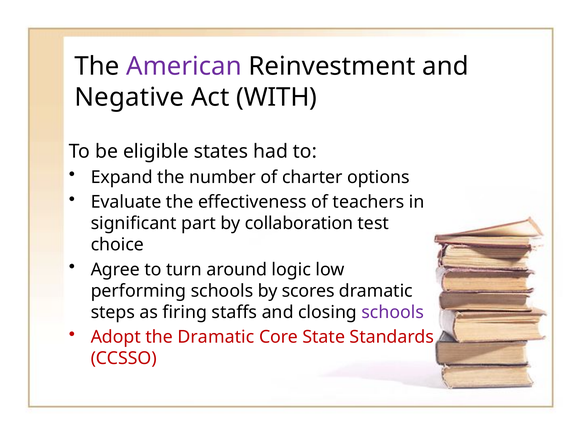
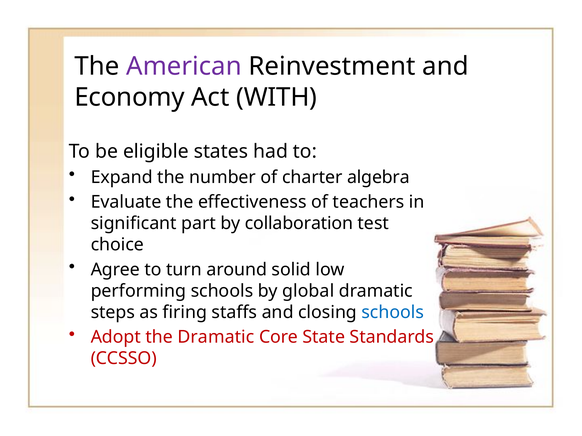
Negative: Negative -> Economy (130, 97)
options: options -> algebra (378, 177)
logic: logic -> solid (291, 270)
scores: scores -> global (308, 291)
schools colour: purple -> blue (393, 313)
